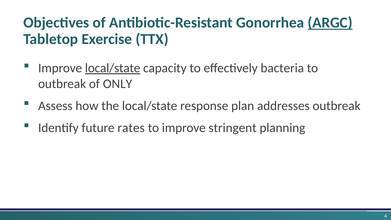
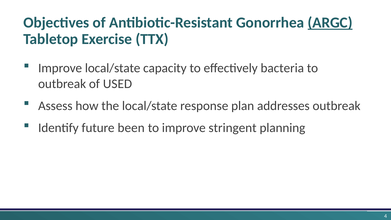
local/state underline: present -> none (113, 68)
ONLY: ONLY -> USED (118, 84)
rates: rates -> been (131, 128)
